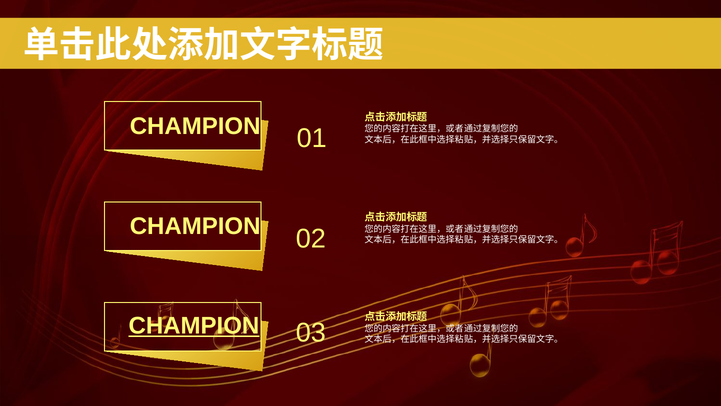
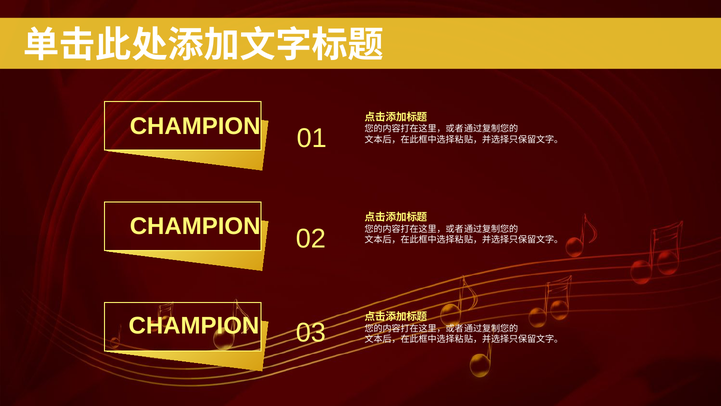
CHAMPION underline: present -> none (194, 326)
